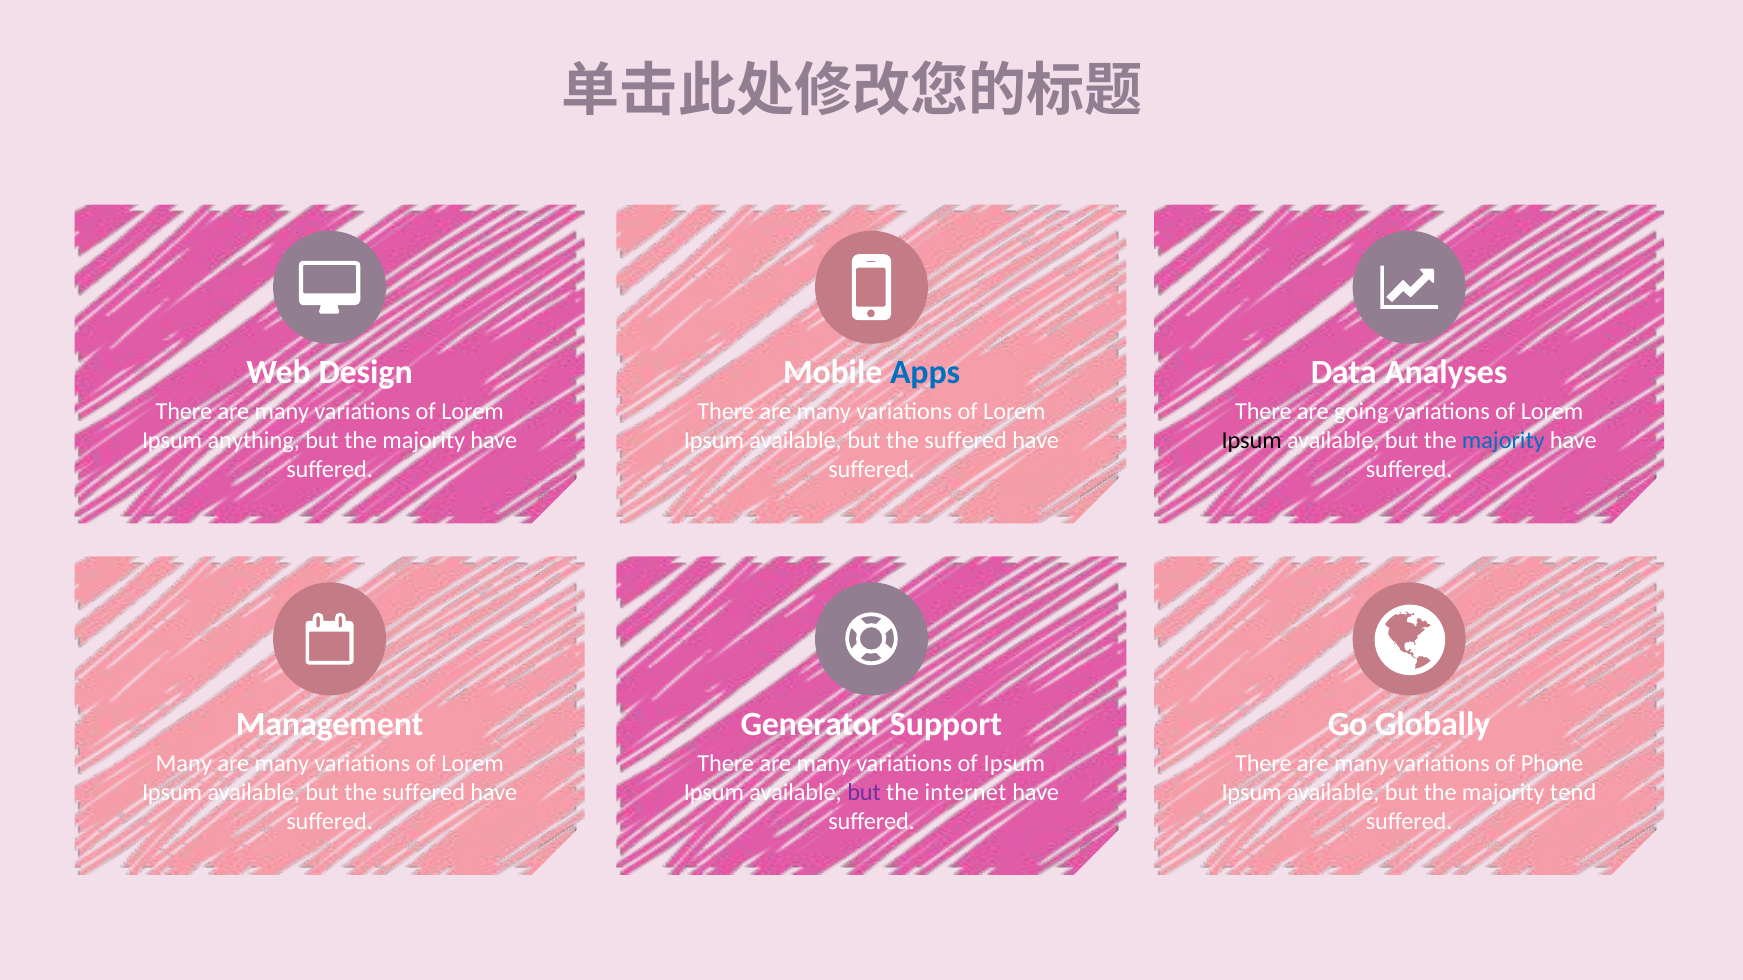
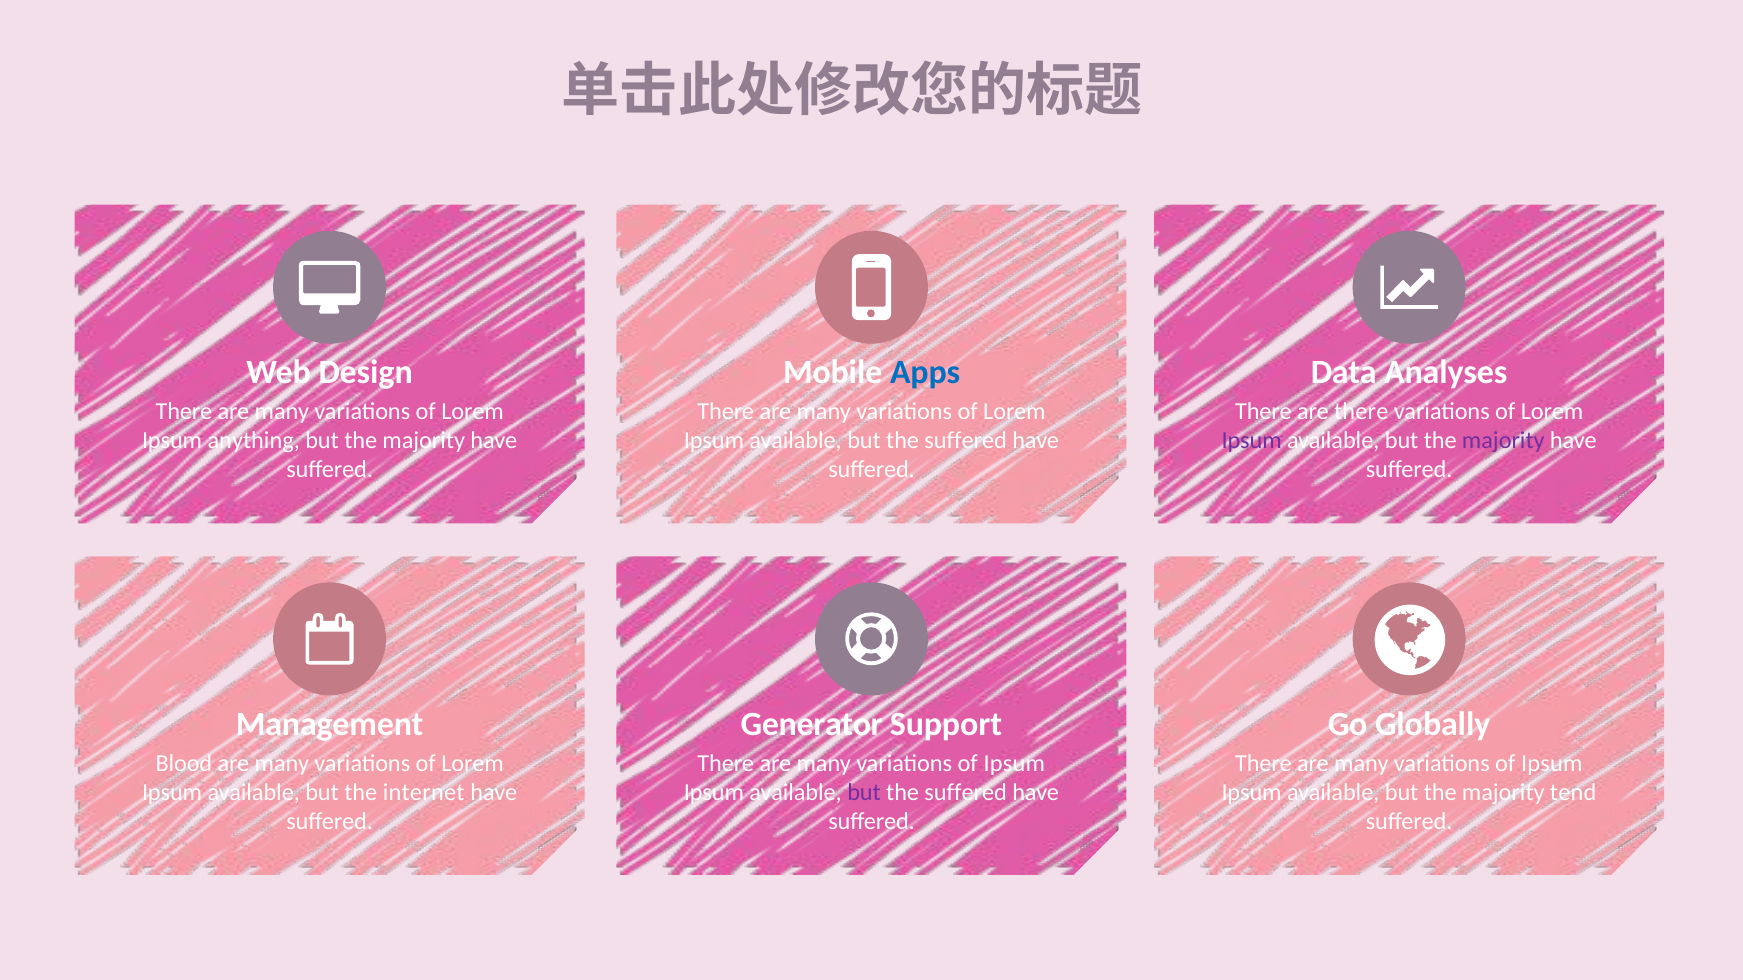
are going: going -> there (1361, 412)
Ipsum colour: black -> purple (1252, 441)
majority colour: blue -> purple (1503, 441)
Many: Many -> Blood (184, 764)
Phone: Phone -> Ipsum (1552, 764)
suffered: suffered -> internet (424, 793)
internet: internet -> suffered (966, 793)
